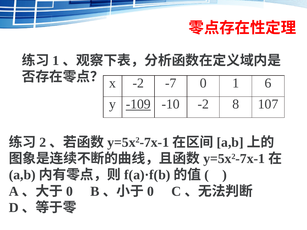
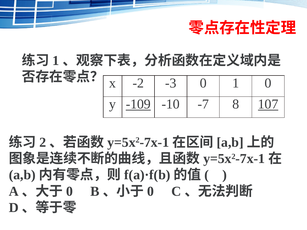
-7: -7 -> -3 (171, 83)
1 6: 6 -> 0 (268, 83)
-10 -2: -2 -> -7 (203, 104)
107 underline: none -> present (268, 104)
